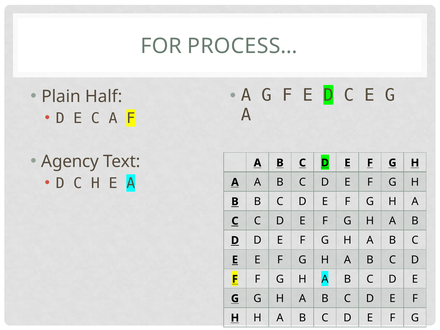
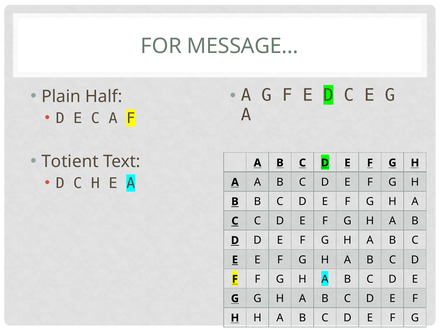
PROCESS…: PROCESS… -> MESSAGE… (243, 46)
Agency: Agency -> Totient (70, 161)
